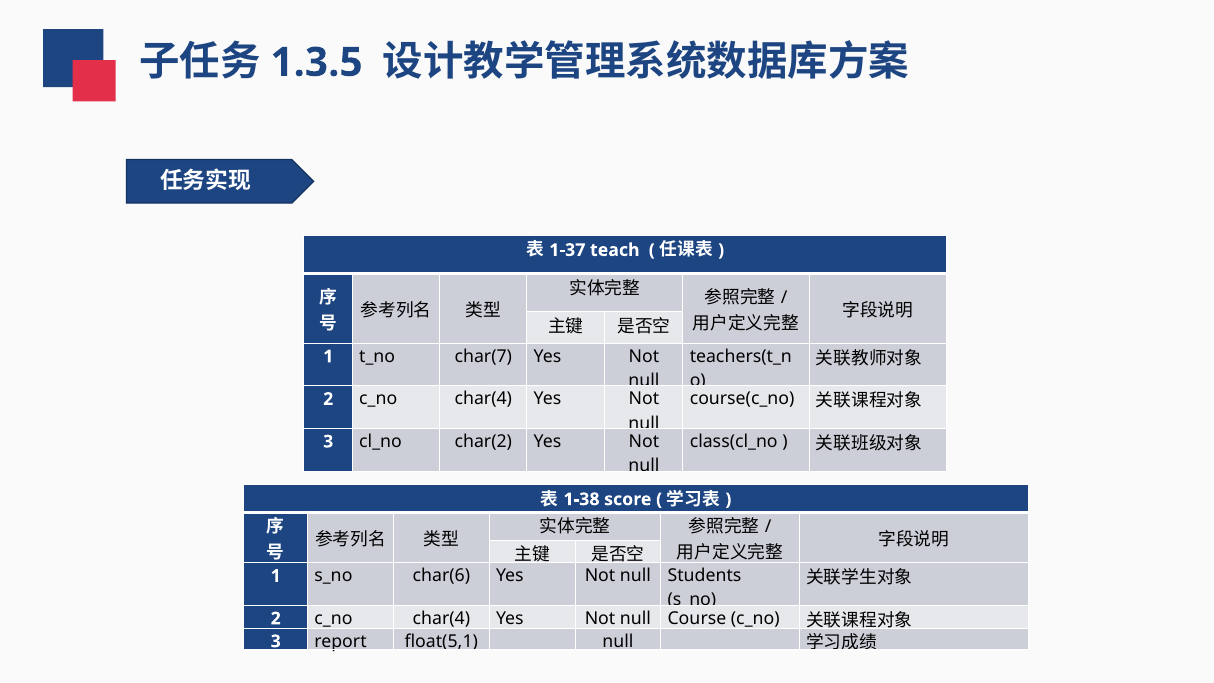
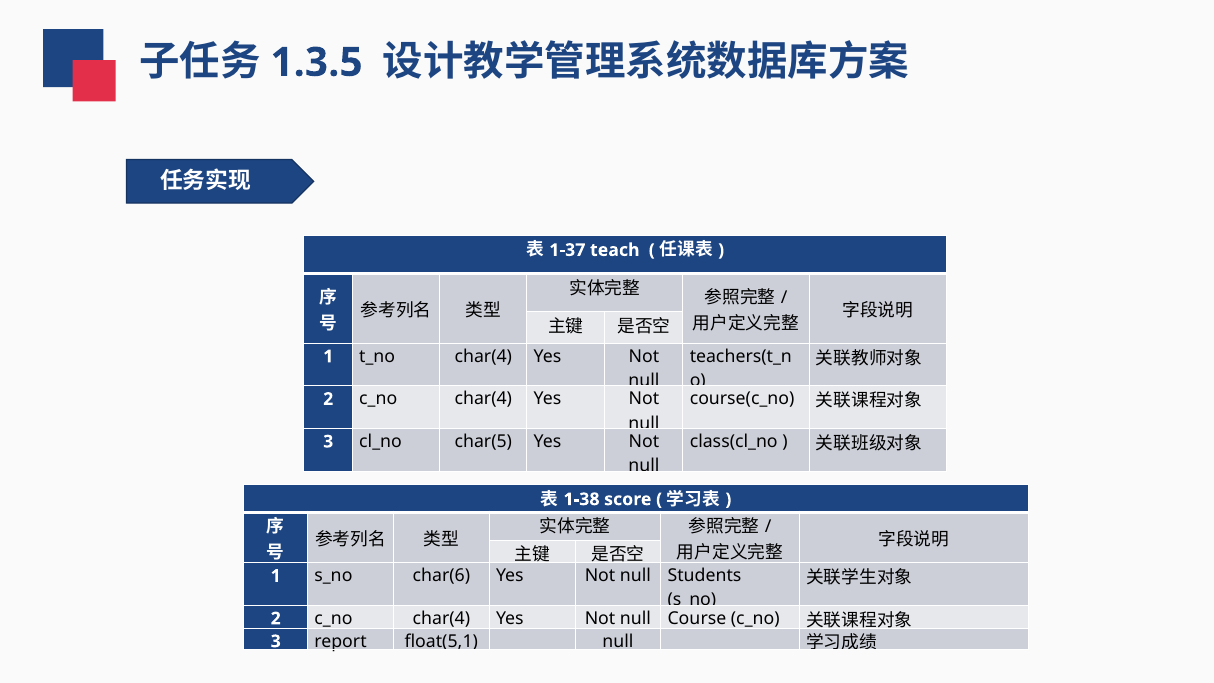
char(7: char(7 -> char(4 (483, 356)
char(2: char(2 -> char(5 (483, 442)
